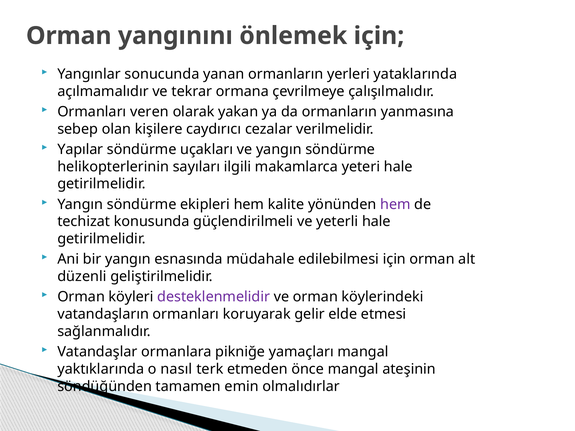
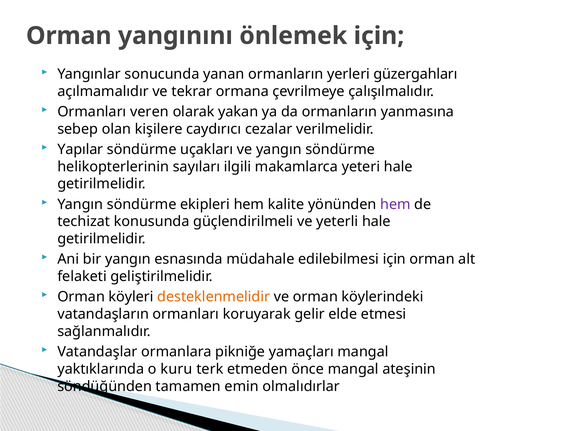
yataklarında: yataklarında -> güzergahları (415, 74)
düzenli: düzenli -> felaketi (82, 277)
desteklenmelidir colour: purple -> orange (214, 297)
nasıl: nasıl -> kuru (176, 369)
